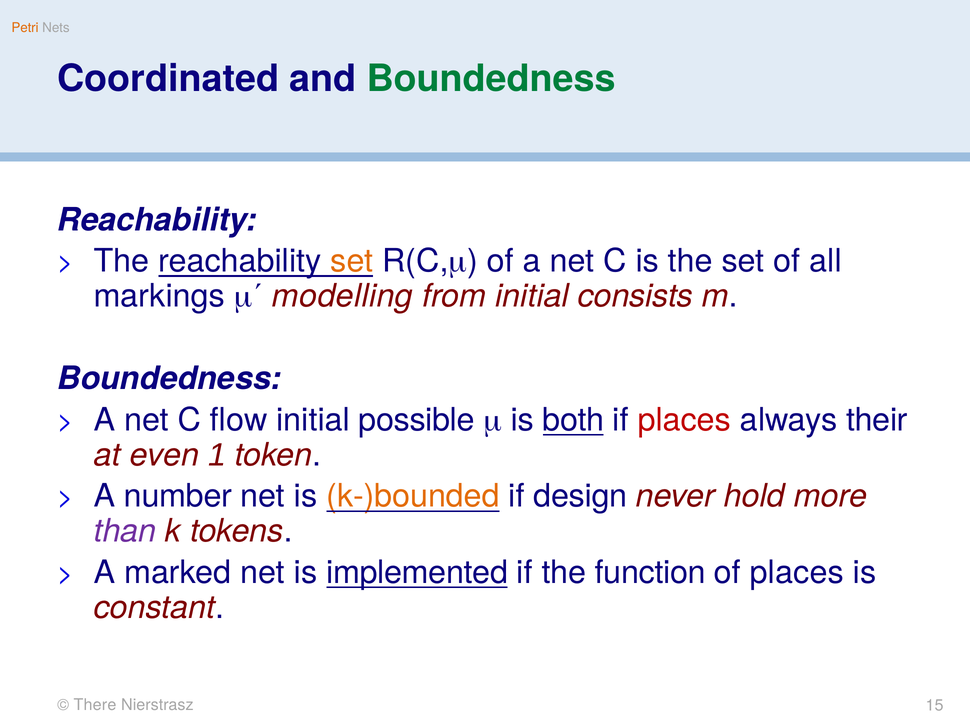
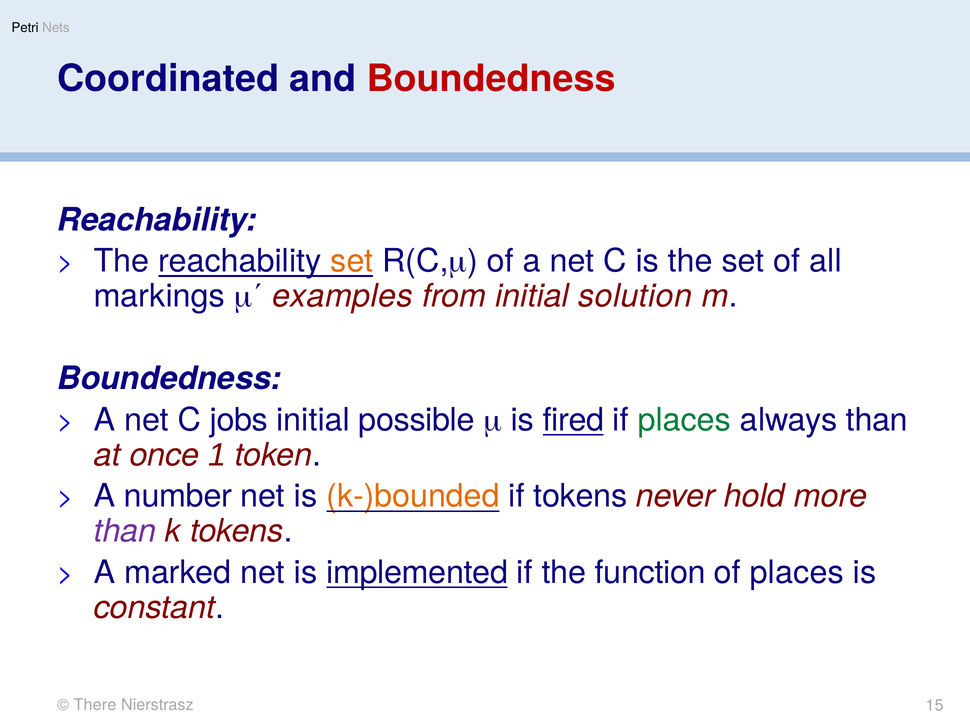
Petri colour: orange -> black (25, 28)
Boundedness colour: green -> red (491, 79)
modelling: modelling -> examples (342, 296)
consists: consists -> solution (635, 296)
flow: flow -> jobs (239, 420)
both: both -> fired (573, 420)
places colour: red -> green (684, 420)
always their: their -> than (877, 420)
even: even -> once (164, 455)
if design: design -> tokens (580, 497)
